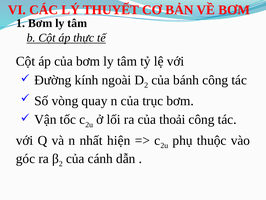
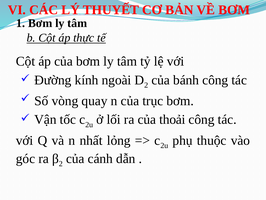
hiện: hiện -> lỏng (119, 140)
